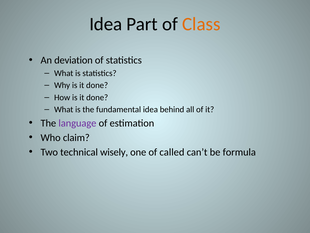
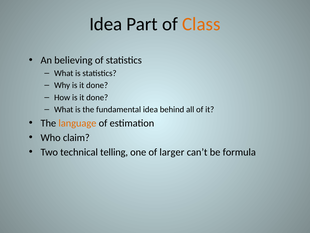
deviation: deviation -> believing (73, 60)
language colour: purple -> orange (77, 123)
wisely: wisely -> telling (114, 152)
called: called -> larger (172, 152)
